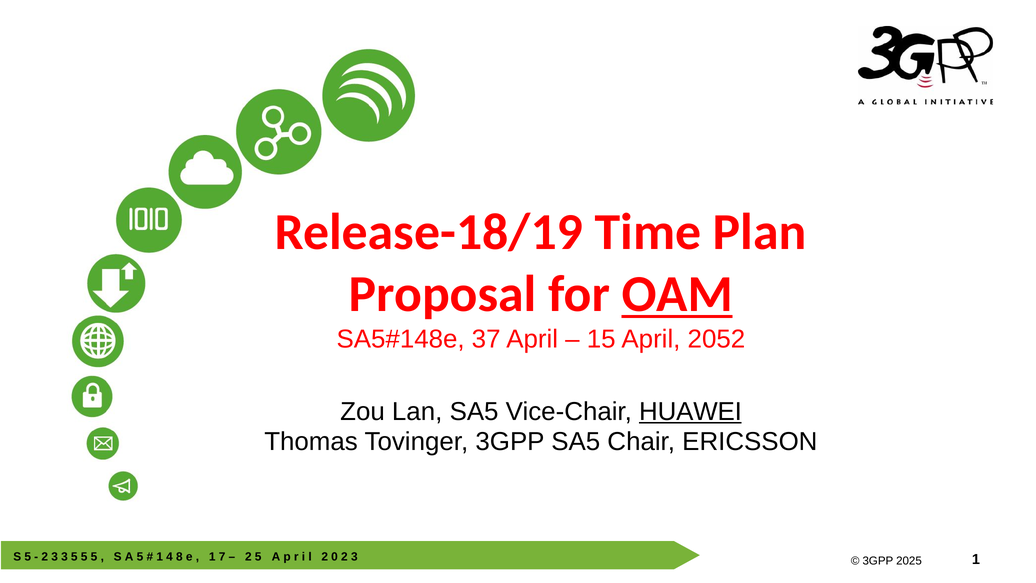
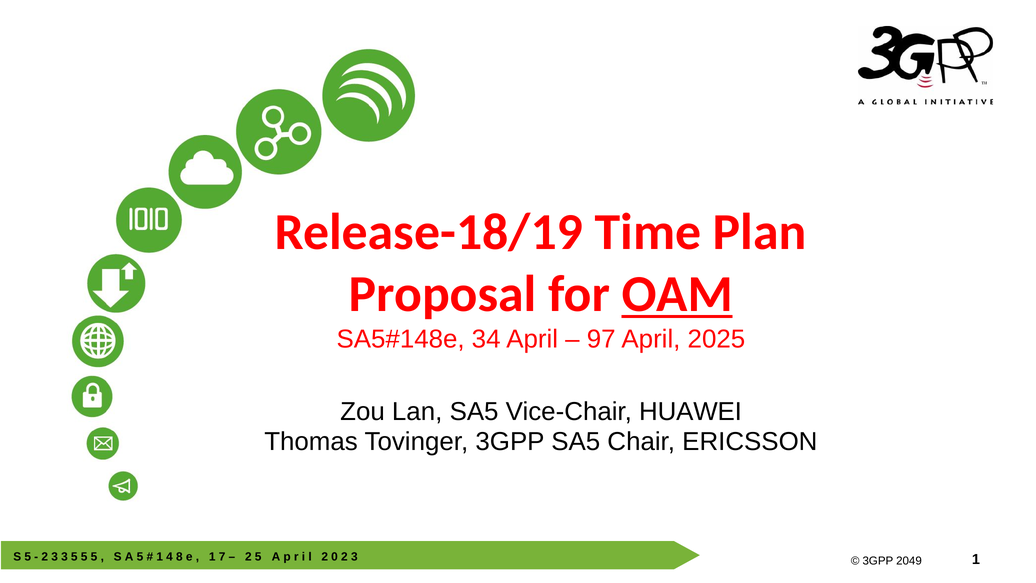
37: 37 -> 34 (486, 339)
15: 15 -> 97 (601, 339)
2052: 2052 -> 2025 (716, 339)
HUAWEI underline: present -> none (690, 412)
2025: 2025 -> 2049 (909, 561)
